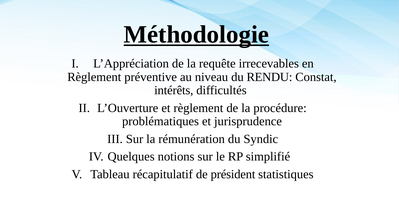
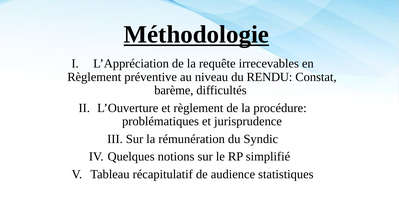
intérêts: intérêts -> barème (174, 91)
président: président -> audience (233, 174)
